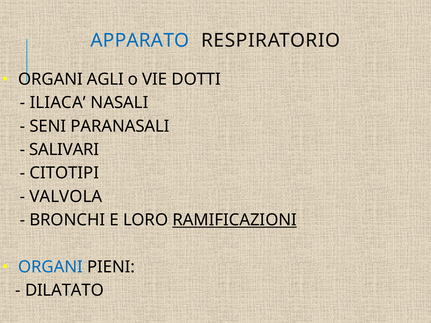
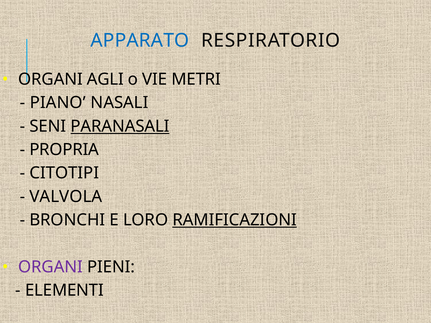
DOTTI: DOTTI -> METRI (196, 79)
ILIACA: ILIACA -> PIANO (58, 103)
PARANASALI underline: none -> present (120, 126)
SALIVARI: SALIVARI -> PROPRIA (64, 150)
ORGANI colour: blue -> purple (50, 267)
DILATATO: DILATATO -> ELEMENTI (64, 291)
